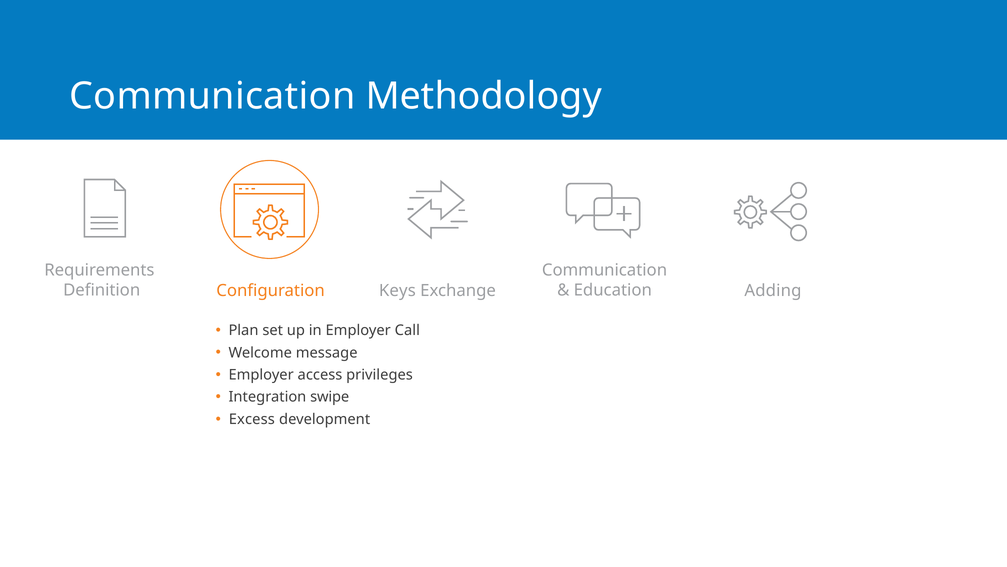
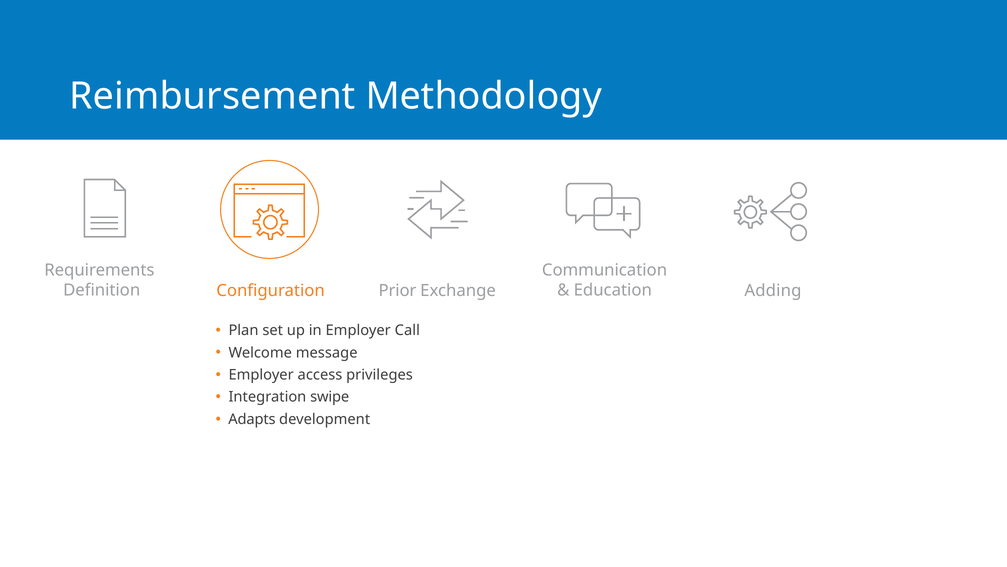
Communication: Communication -> Reimbursement (212, 96)
Keys: Keys -> Prior (398, 290)
Excess: Excess -> Adapts (252, 419)
